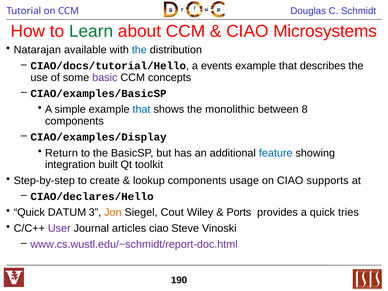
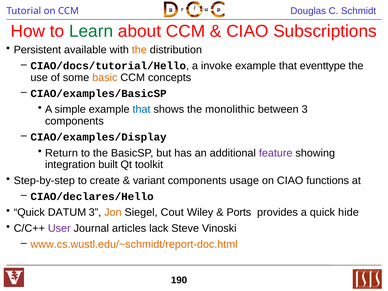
Microsystems: Microsystems -> Subscriptions (325, 31)
Natarajan: Natarajan -> Persistent (37, 50)
the colour: blue -> orange (139, 50)
events: events -> invoke (217, 66)
describes: describes -> eventtype (323, 66)
basic colour: purple -> orange (105, 78)
between 8: 8 -> 3 (305, 109)
feature colour: blue -> purple (276, 153)
lookup: lookup -> variant (149, 181)
supports: supports -> functions (328, 181)
tries: tries -> hide (348, 212)
articles ciao: ciao -> lack (159, 228)
www.cs.wustl.edu/~schmidt/report-doc.html colour: purple -> orange (134, 244)
